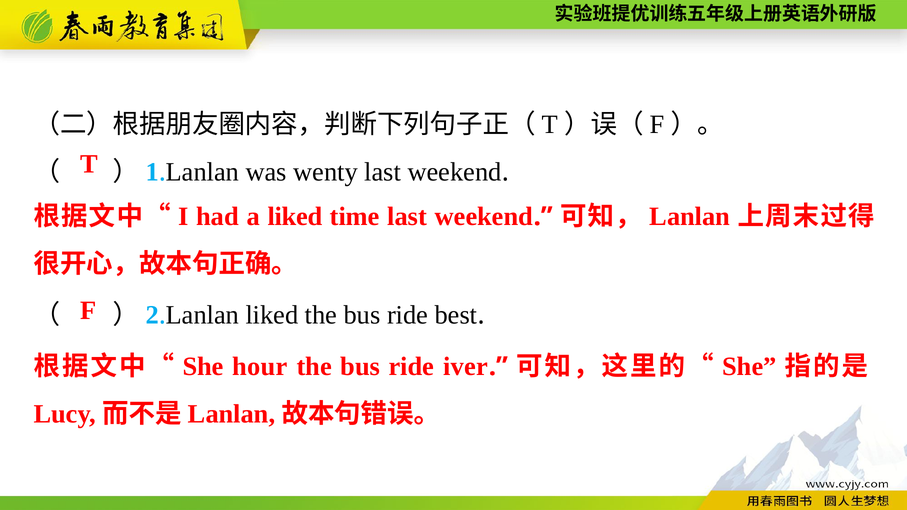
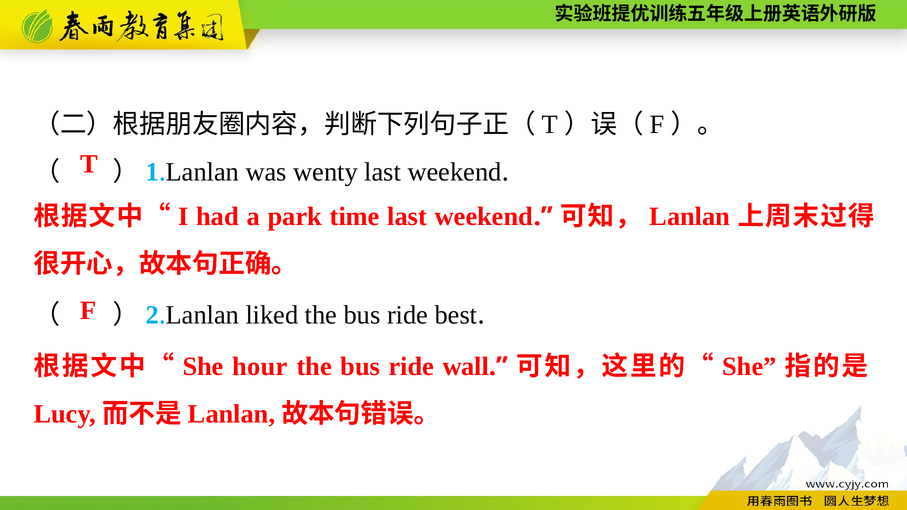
a liked: liked -> park (295, 217)
iver: iver -> wall (466, 367)
